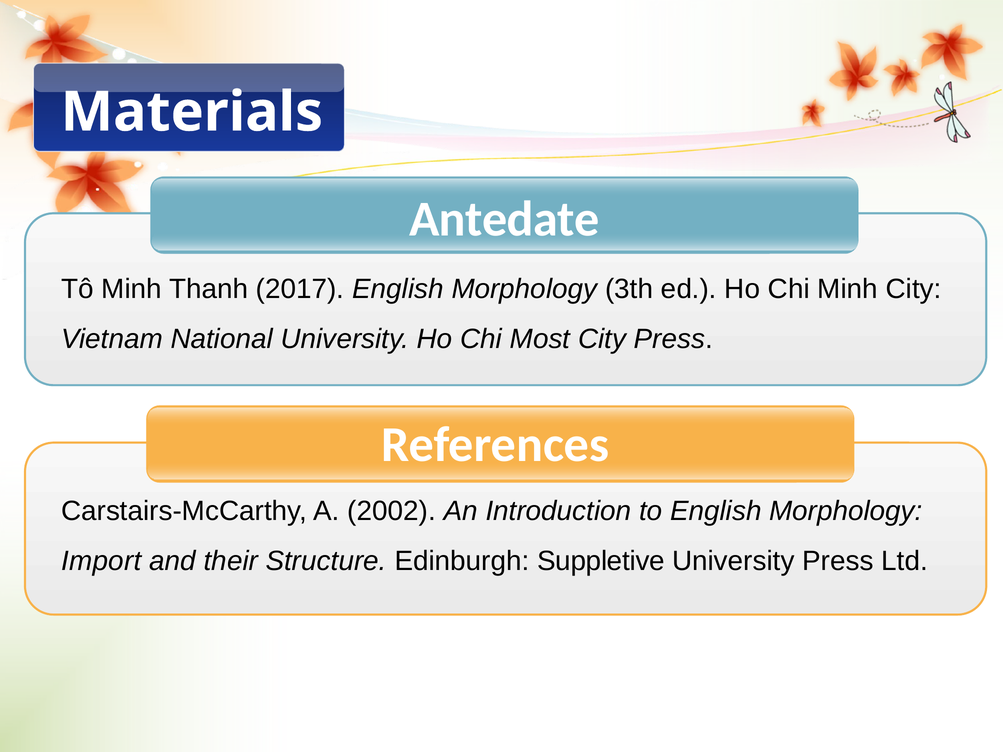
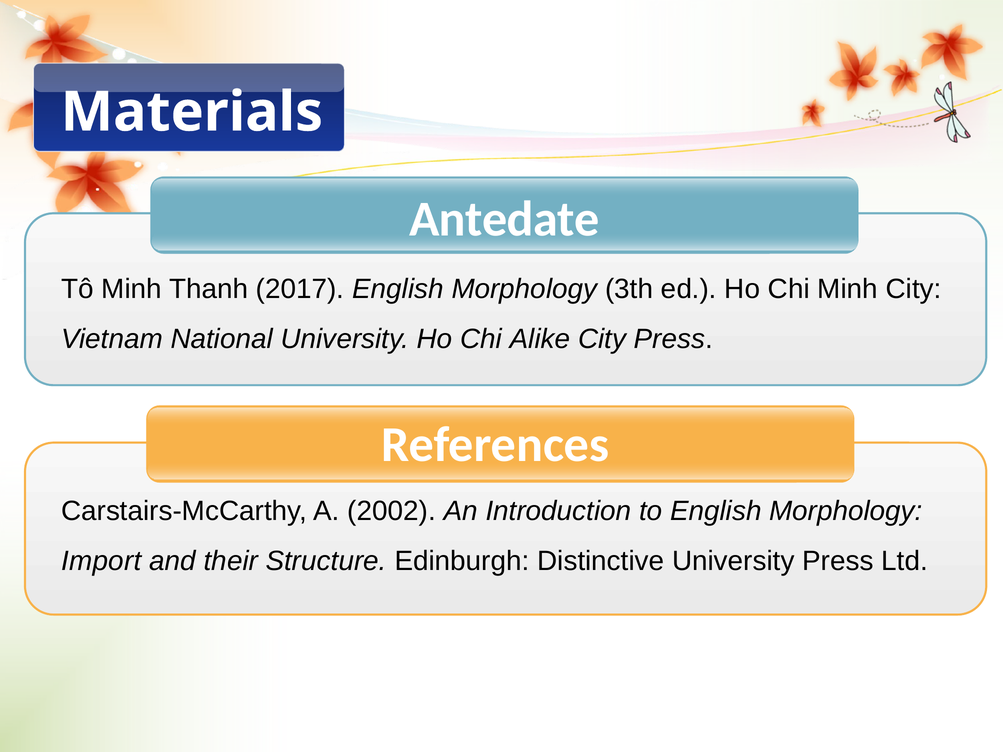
Most: Most -> Alike (540, 339)
Suppletive: Suppletive -> Distinctive (601, 561)
